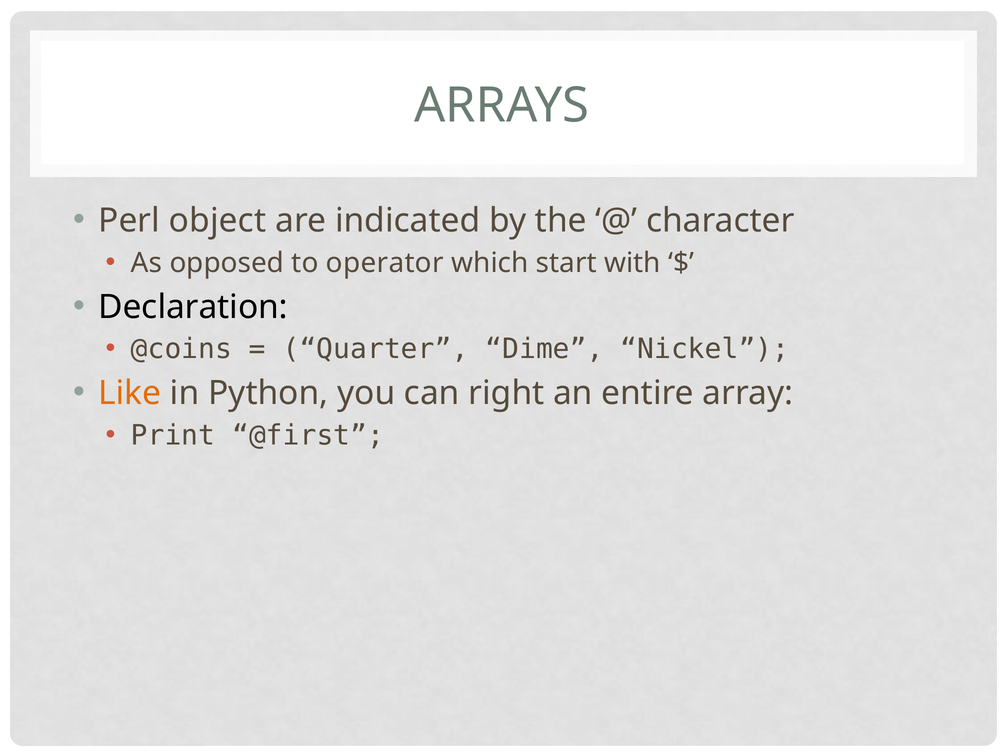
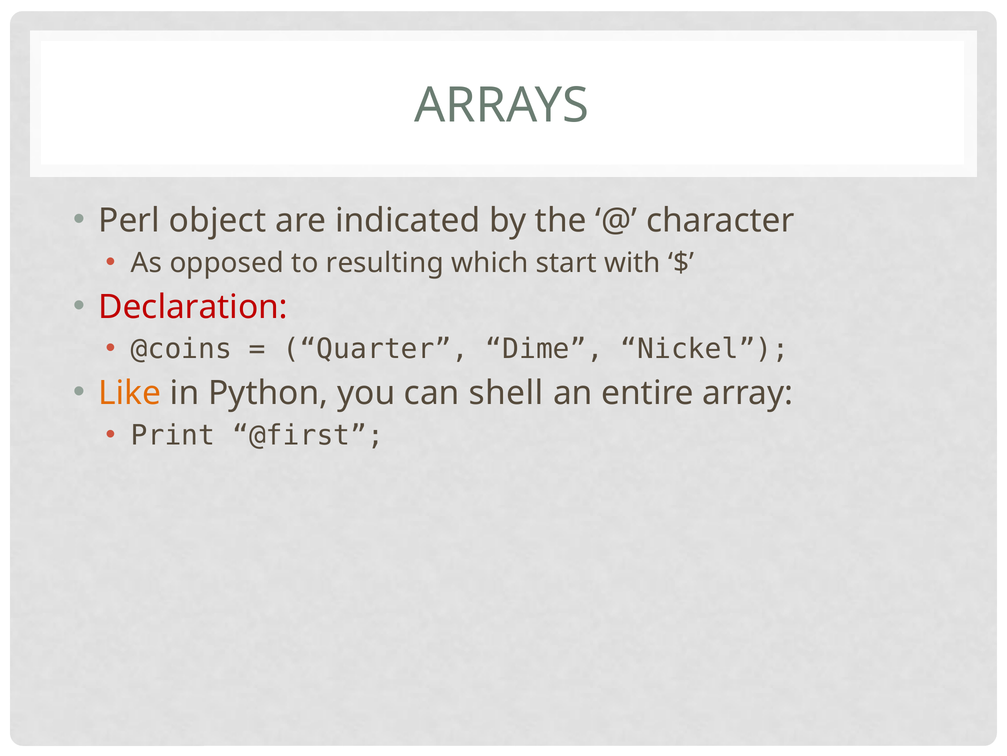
operator: operator -> resulting (385, 263)
Declaration colour: black -> red (193, 307)
right: right -> shell (506, 393)
